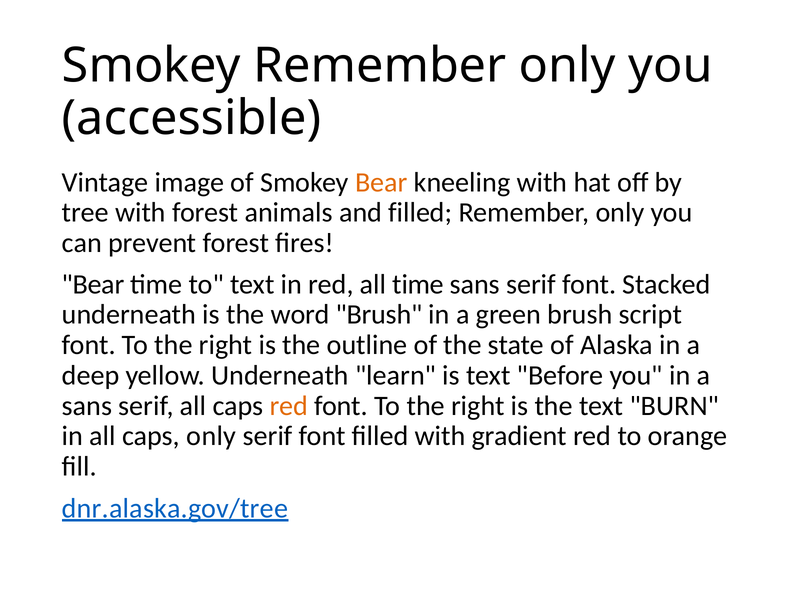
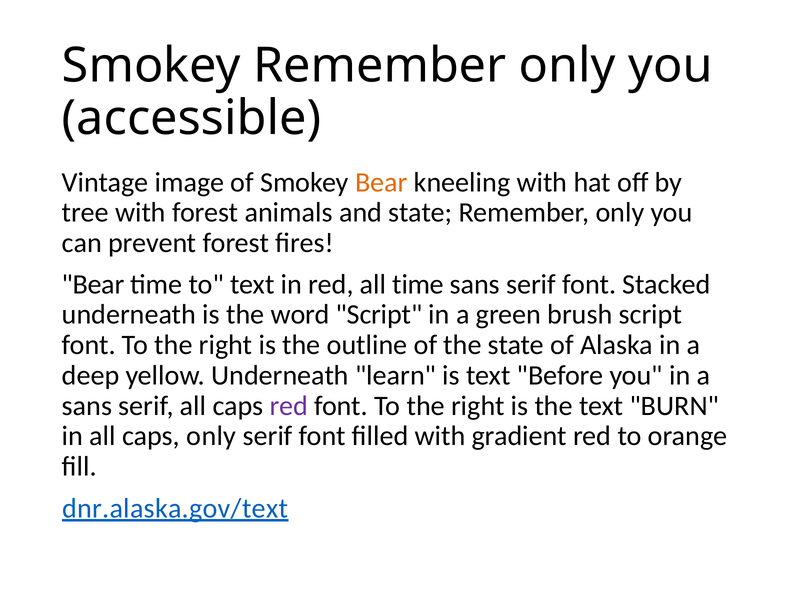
and filled: filled -> state (420, 213)
word Brush: Brush -> Script (379, 315)
red colour: orange -> purple (289, 406)
dnr.alaska.gov/tree: dnr.alaska.gov/tree -> dnr.alaska.gov/text (175, 508)
